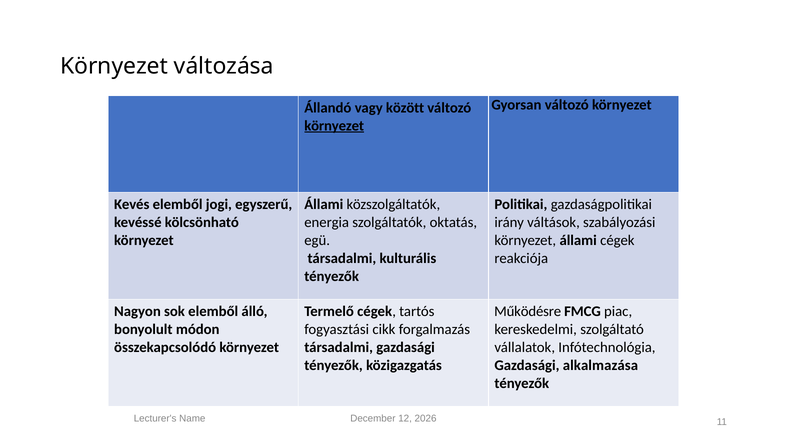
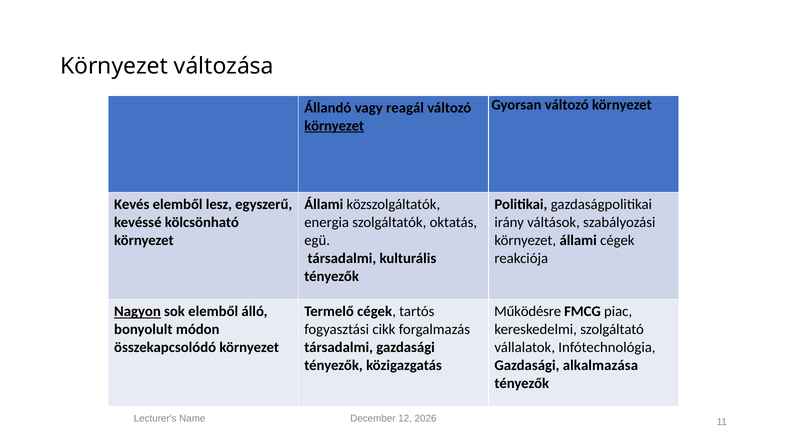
között: között -> reagál (405, 108)
jogi: jogi -> lesz (219, 205)
Nagyon underline: none -> present (137, 312)
